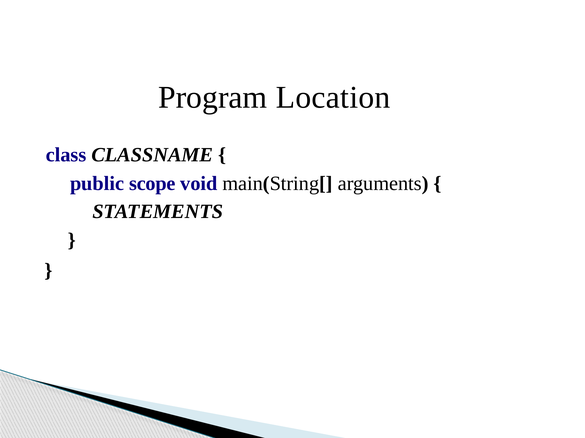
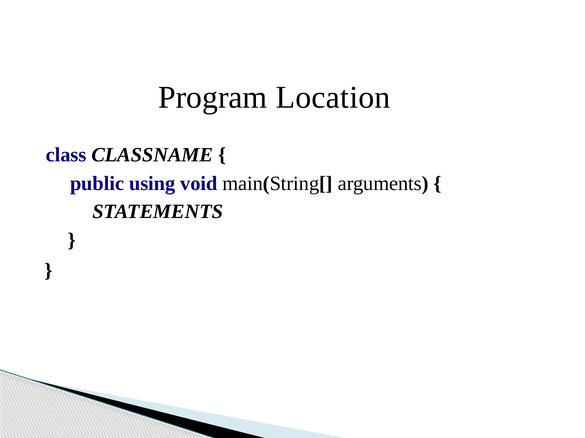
scope: scope -> using (152, 184)
